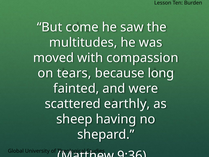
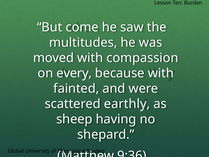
tears: tears -> every (74, 73)
because long: long -> with (161, 73)
